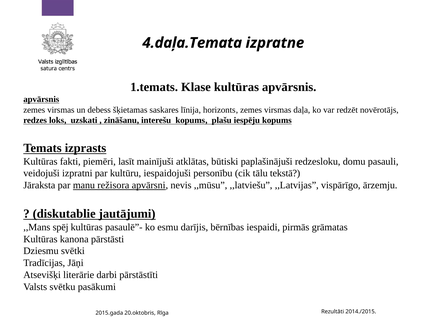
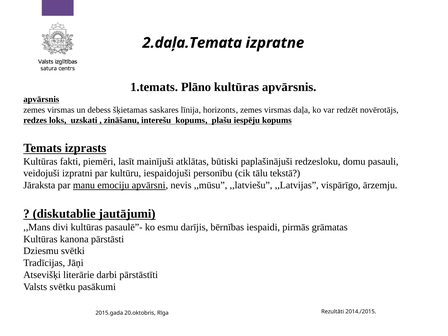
4.daļa.Temata: 4.daļa.Temata -> 2.daļa.Temata (192, 43)
Klase: Klase -> Plāno (196, 87)
režisora: režisora -> emociju (113, 185)
spēj: spēj -> divi (61, 227)
